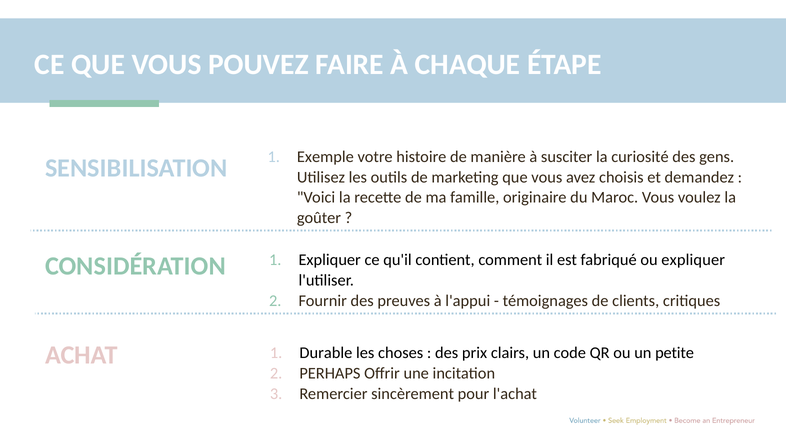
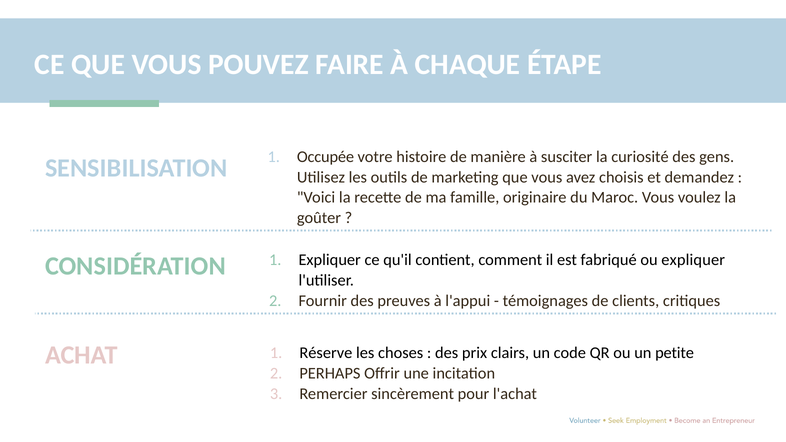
Exemple: Exemple -> Occupée (325, 157)
Durable: Durable -> Réserve (326, 353)
